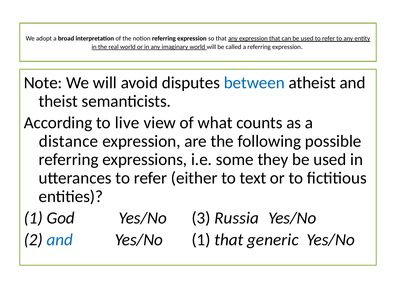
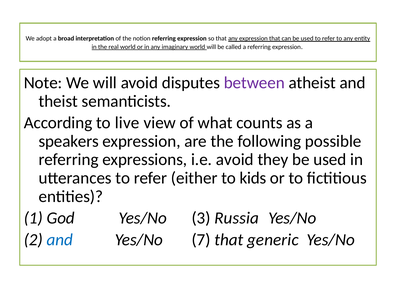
between colour: blue -> purple (254, 83)
distance: distance -> speakers (69, 141)
i.e some: some -> avoid (235, 160)
text: text -> kids (253, 178)
Yes/No 1: 1 -> 7 (201, 240)
